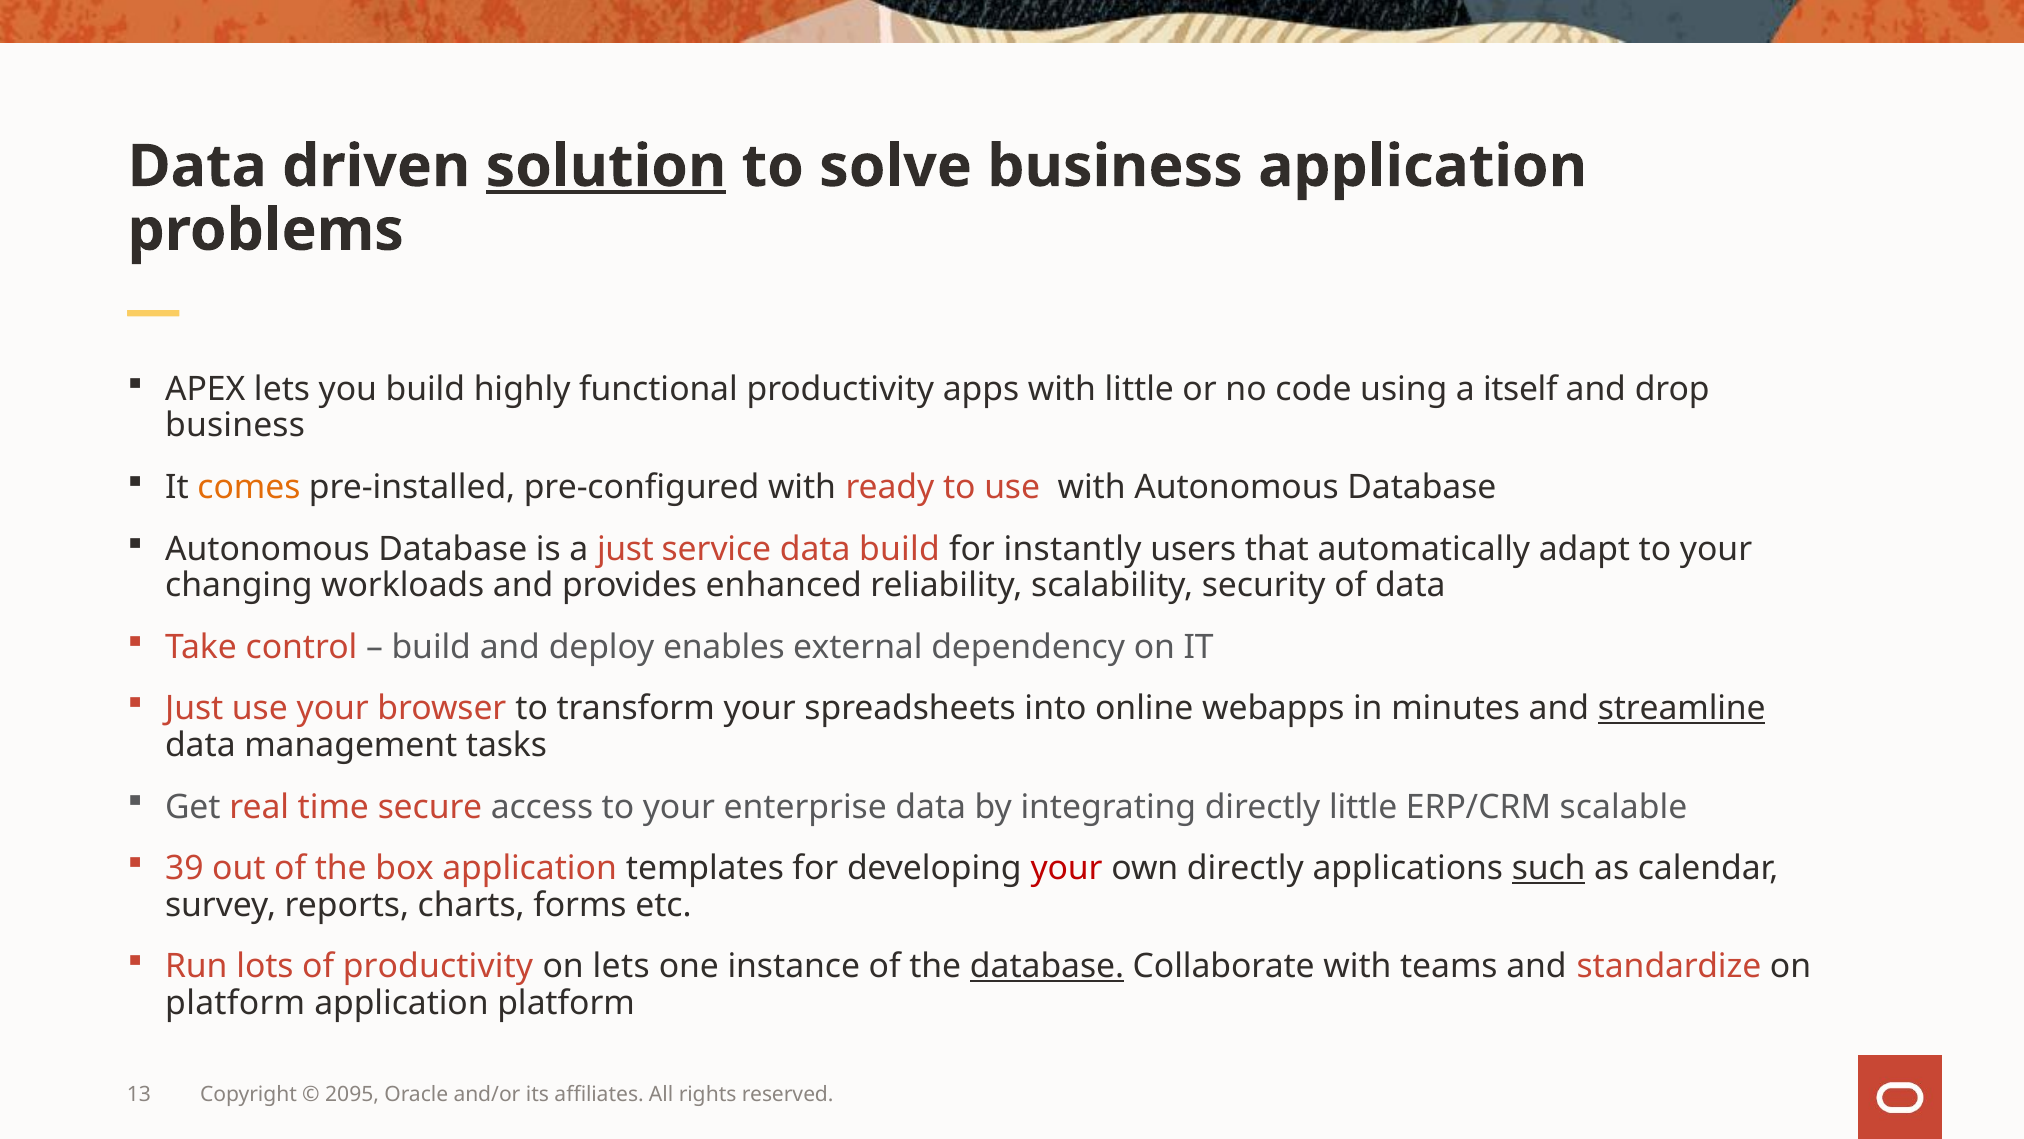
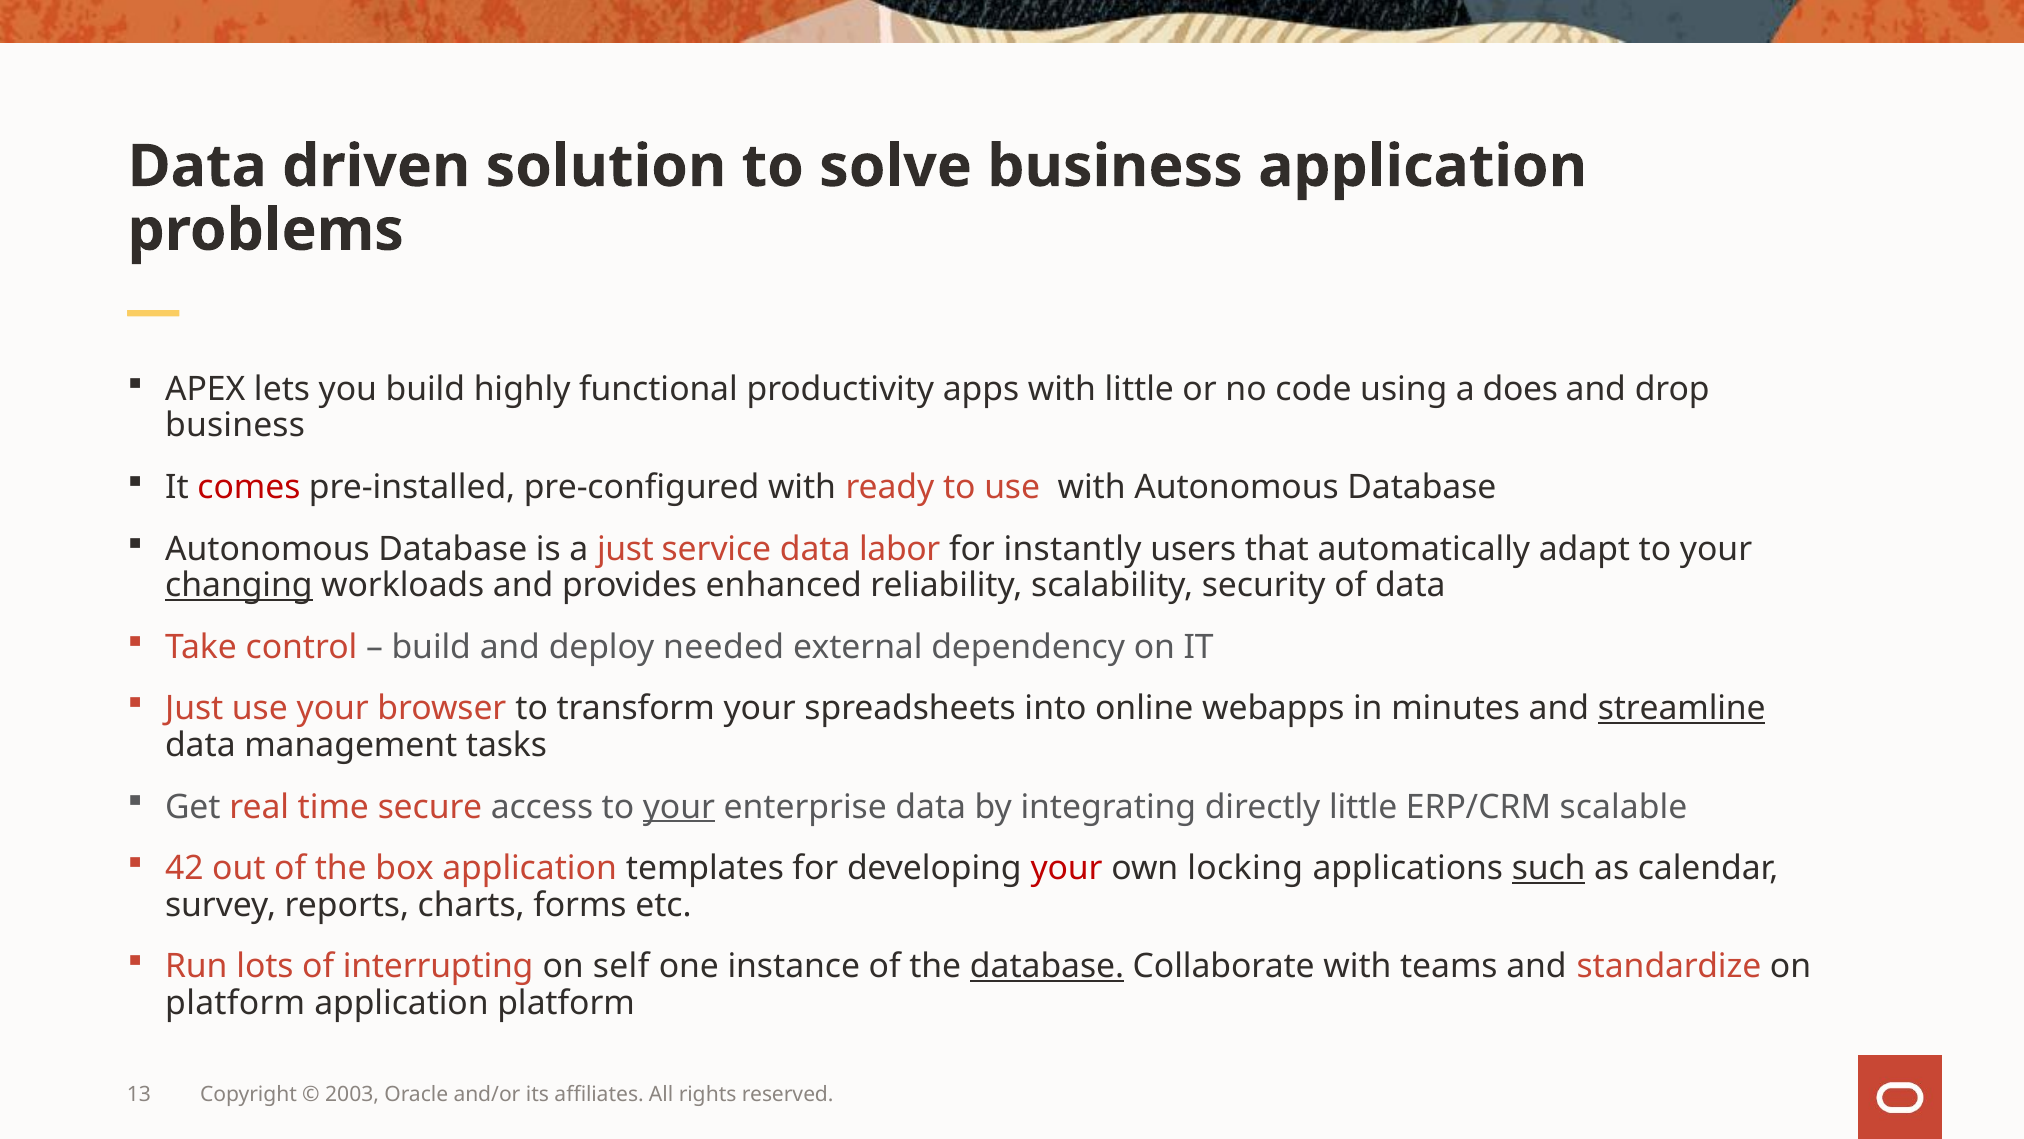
solution underline: present -> none (606, 166)
itself: itself -> does (1520, 389)
comes colour: orange -> red (249, 487)
data build: build -> labor (900, 549)
changing underline: none -> present (239, 585)
enables: enables -> needed (724, 647)
your underline: none -> present (679, 807)
39: 39 -> 42 (185, 868)
own directly: directly -> locking (1245, 868)
of productivity: productivity -> interrupting (438, 966)
on lets: lets -> self (621, 966)
2095: 2095 -> 2003 (352, 1094)
